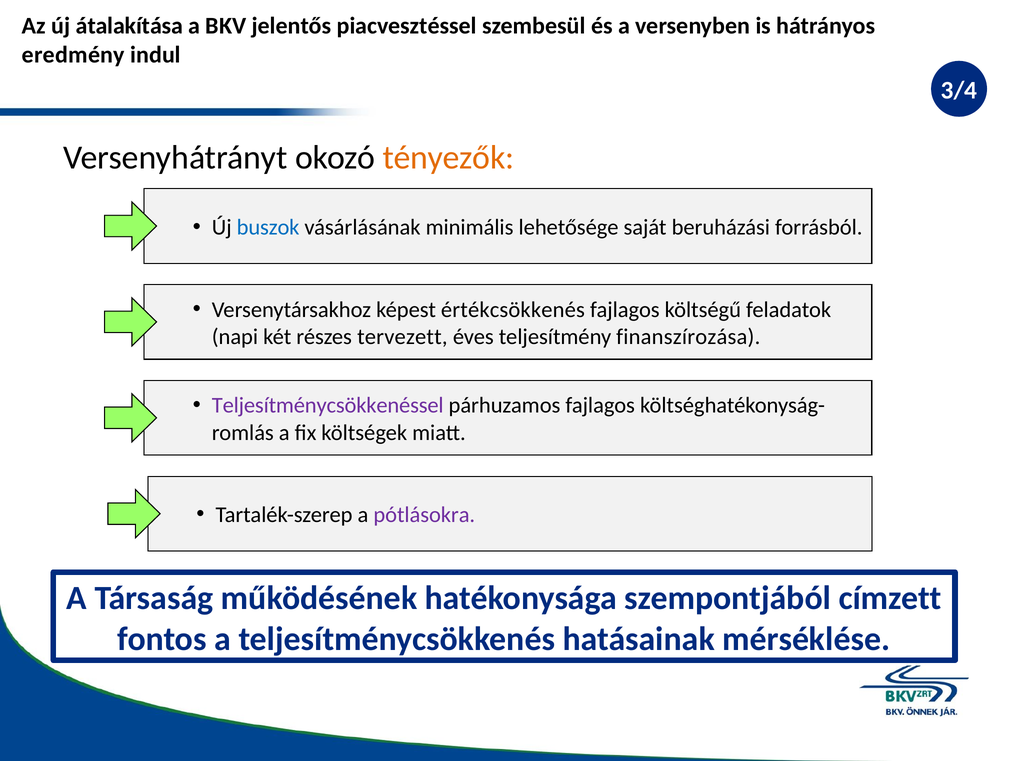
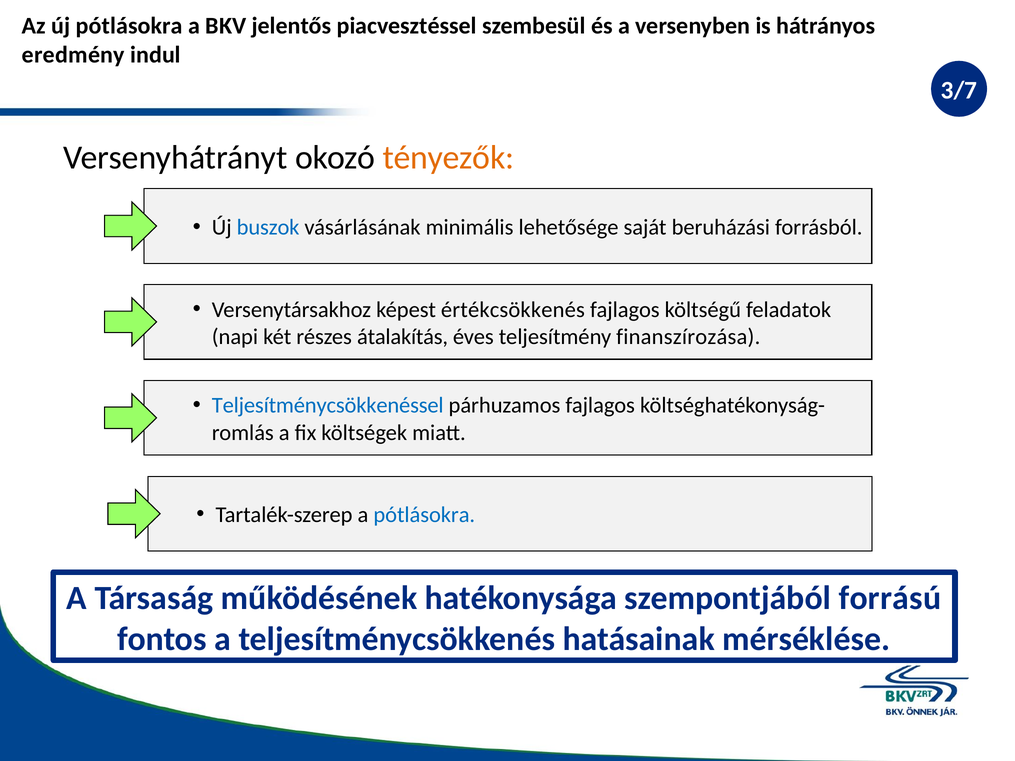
új átalakítása: átalakítása -> pótlásokra (129, 26)
3/4: 3/4 -> 3/7 (959, 91)
tervezett: tervezett -> átalakítás (403, 337)
Teljesítménycsökkenéssel colour: purple -> blue (328, 406)
pótlásokra colour: purple -> blue (424, 515)
címzett: címzett -> forrású (890, 598)
